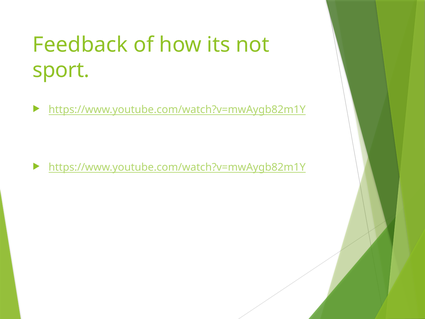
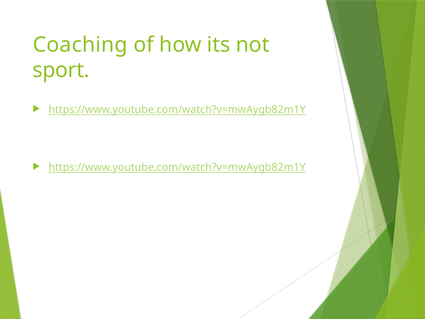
Feedback: Feedback -> Coaching (80, 45)
